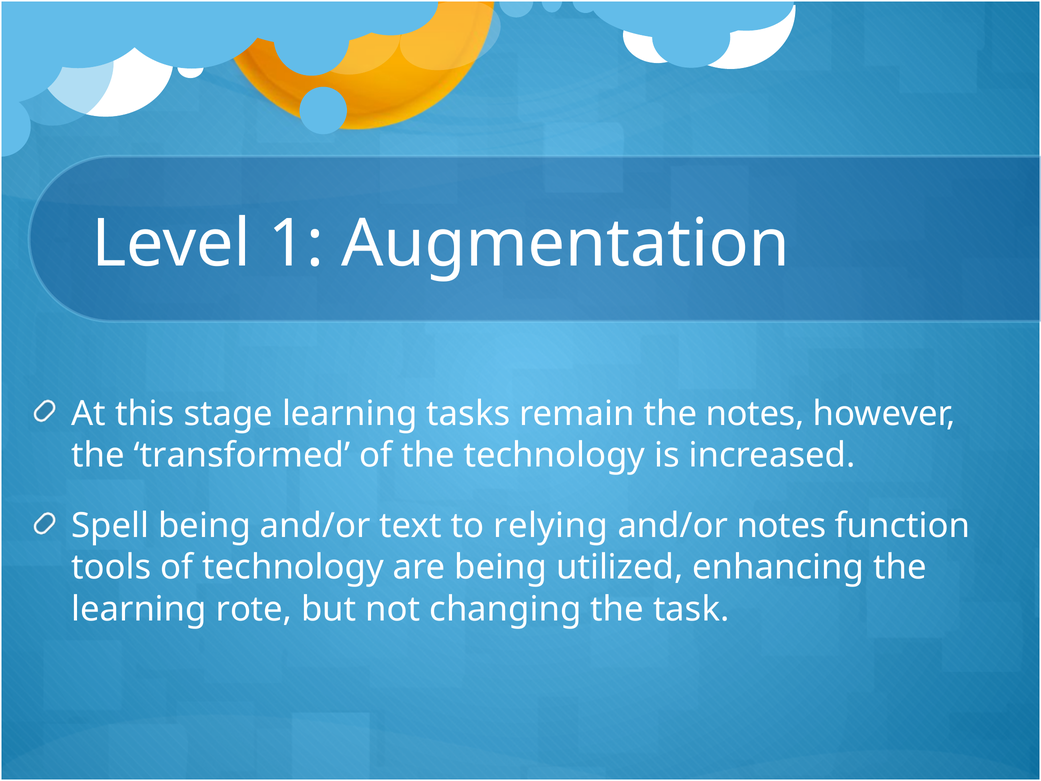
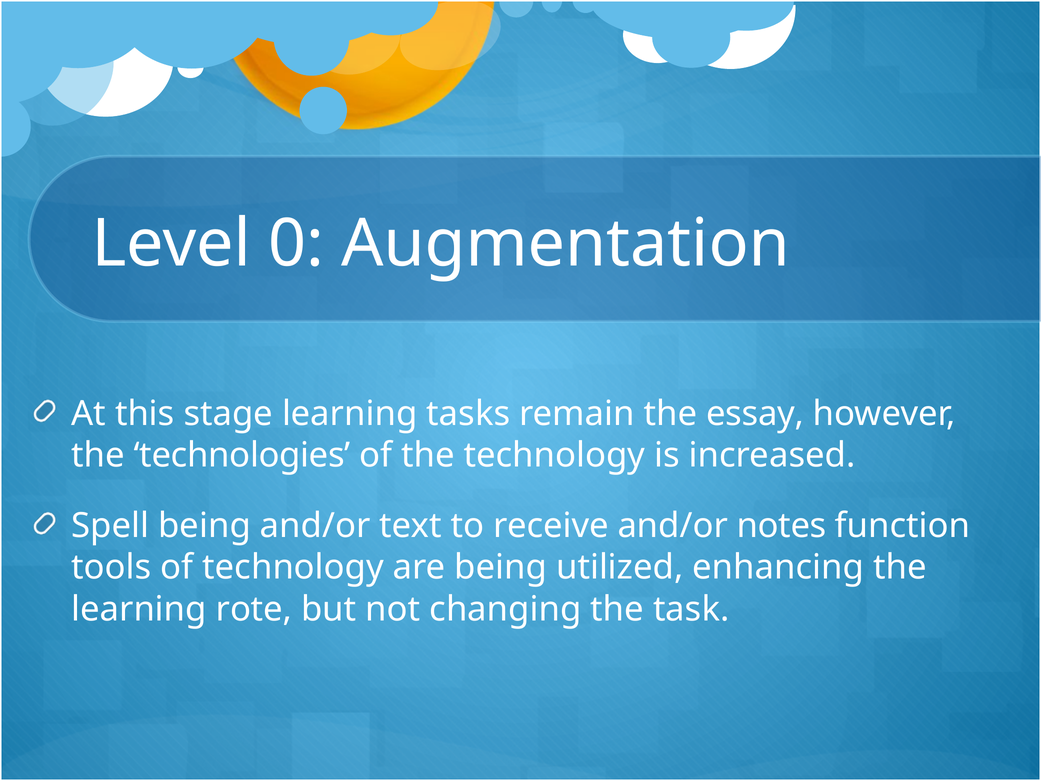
1: 1 -> 0 (296, 244)
the notes: notes -> essay (755, 413)
transformed: transformed -> technologies (242, 455)
relying: relying -> receive (551, 526)
